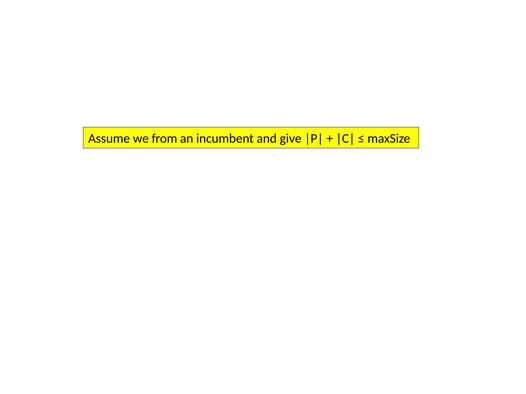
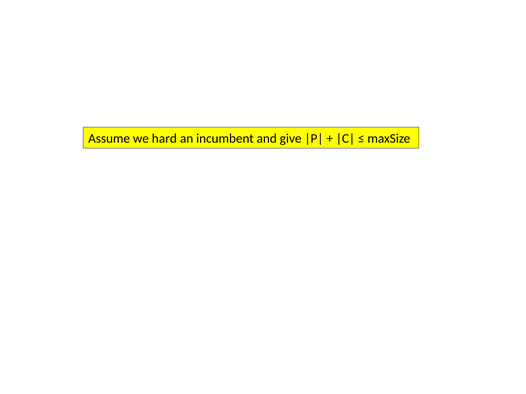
from: from -> hard (164, 139)
